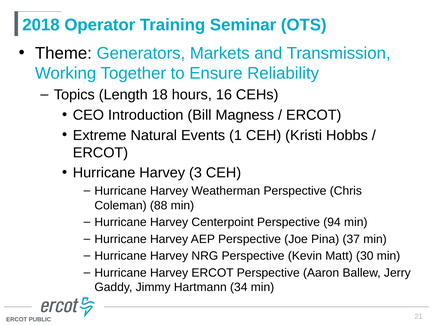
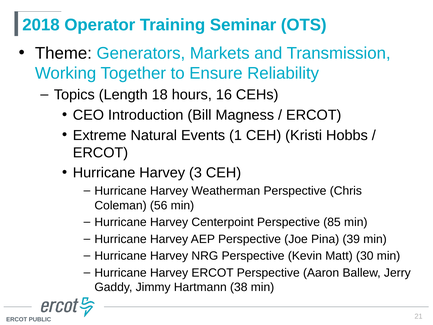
88: 88 -> 56 (159, 205)
94: 94 -> 85 (332, 222)
37: 37 -> 39 (351, 239)
34: 34 -> 38 (239, 287)
